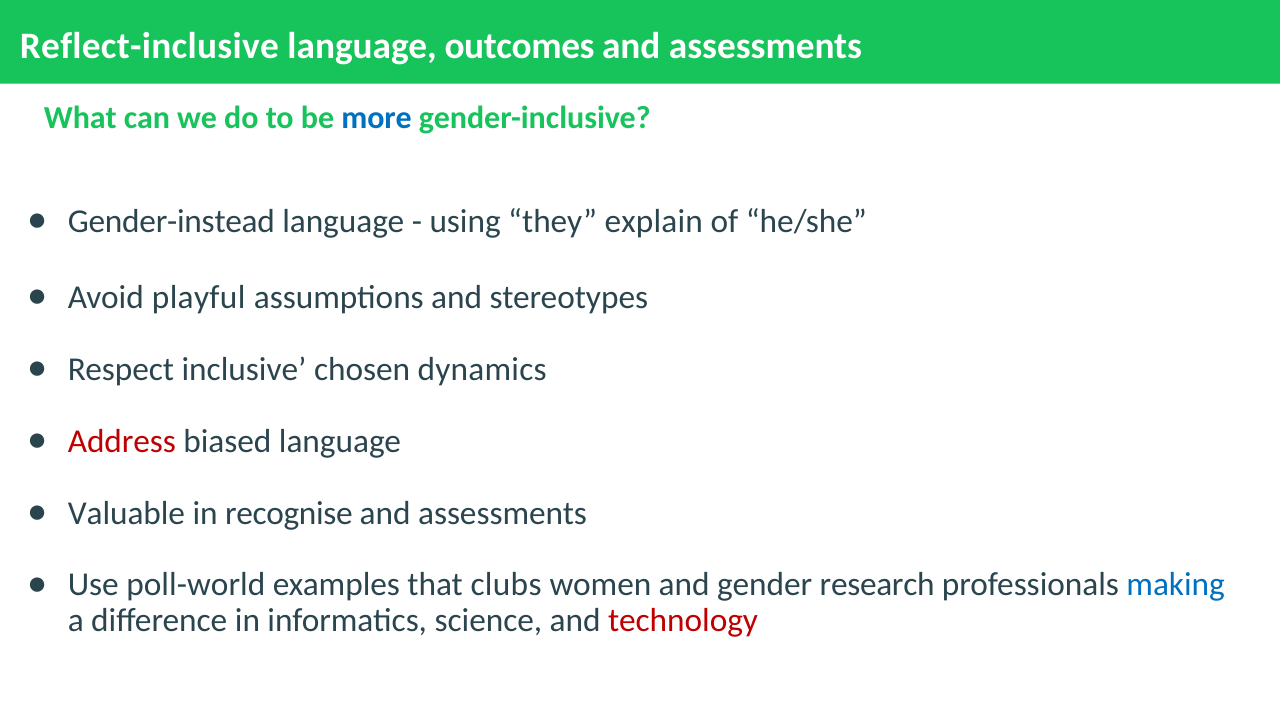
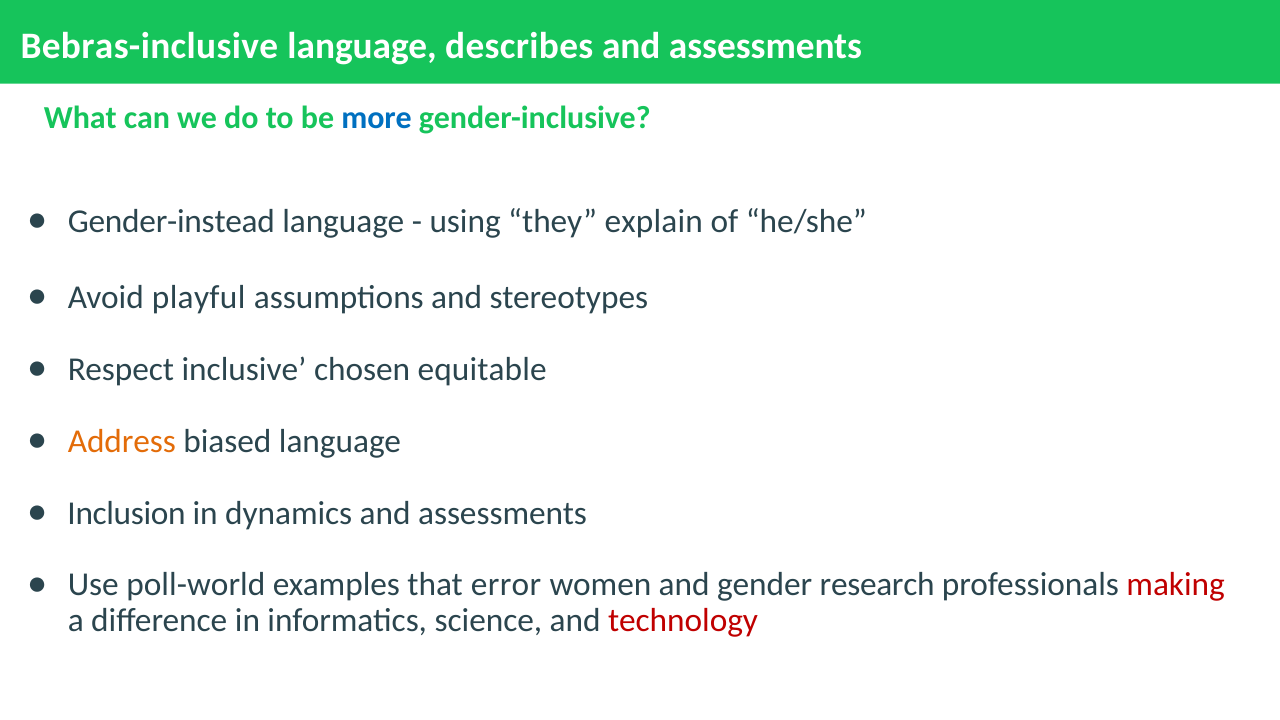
Reflect-inclusive: Reflect-inclusive -> Bebras-inclusive (149, 46)
outcomes: outcomes -> describes (519, 46)
dynamics: dynamics -> equitable (482, 369)
Address colour: red -> orange (122, 441)
Valuable: Valuable -> Inclusion (127, 513)
recognise: recognise -> dynamics (289, 513)
clubs: clubs -> error (506, 585)
making colour: blue -> red (1176, 585)
